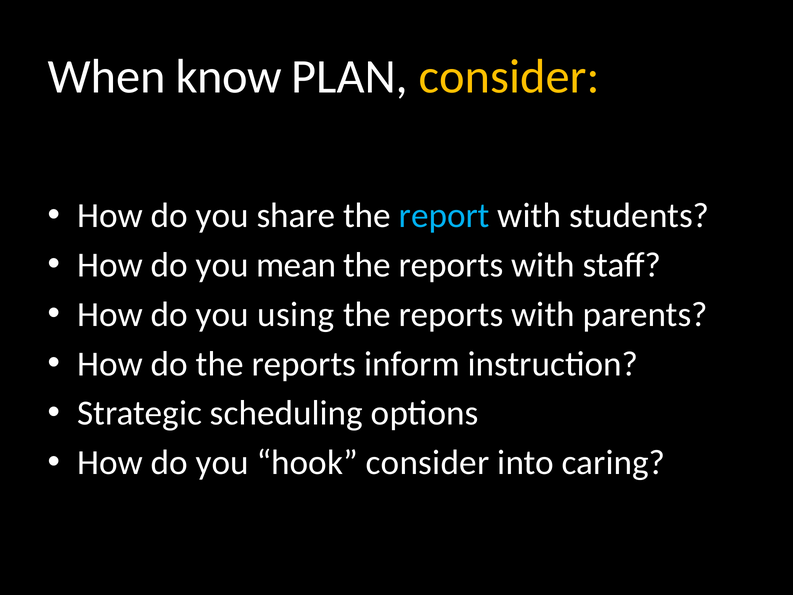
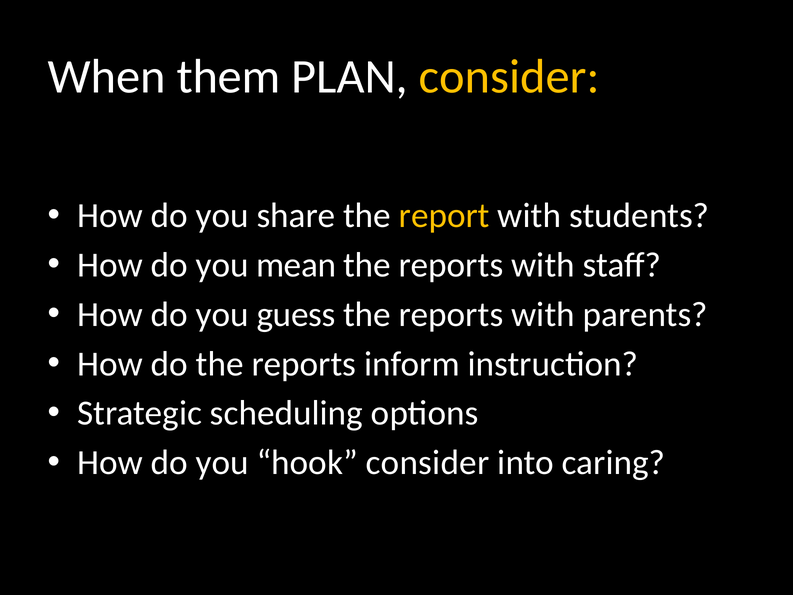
know: know -> them (229, 77)
report colour: light blue -> yellow (444, 216)
using: using -> guess (296, 314)
